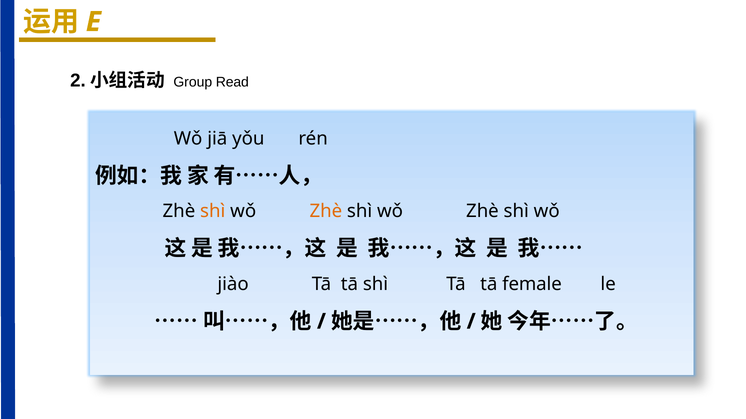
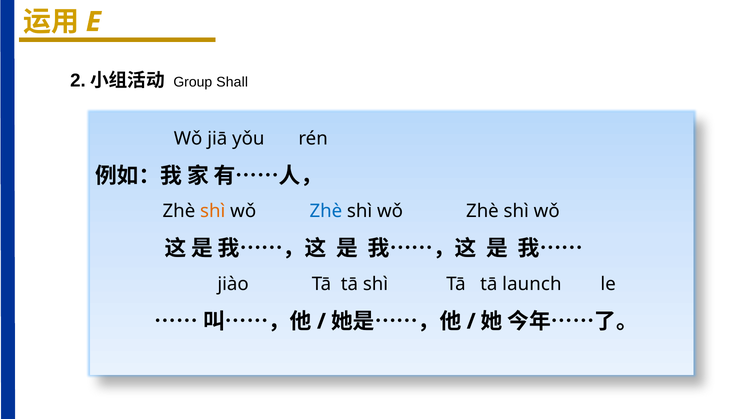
Read: Read -> Shall (232, 82)
Zhè colour: orange -> blue (326, 212)
female: female -> launch (532, 284)
